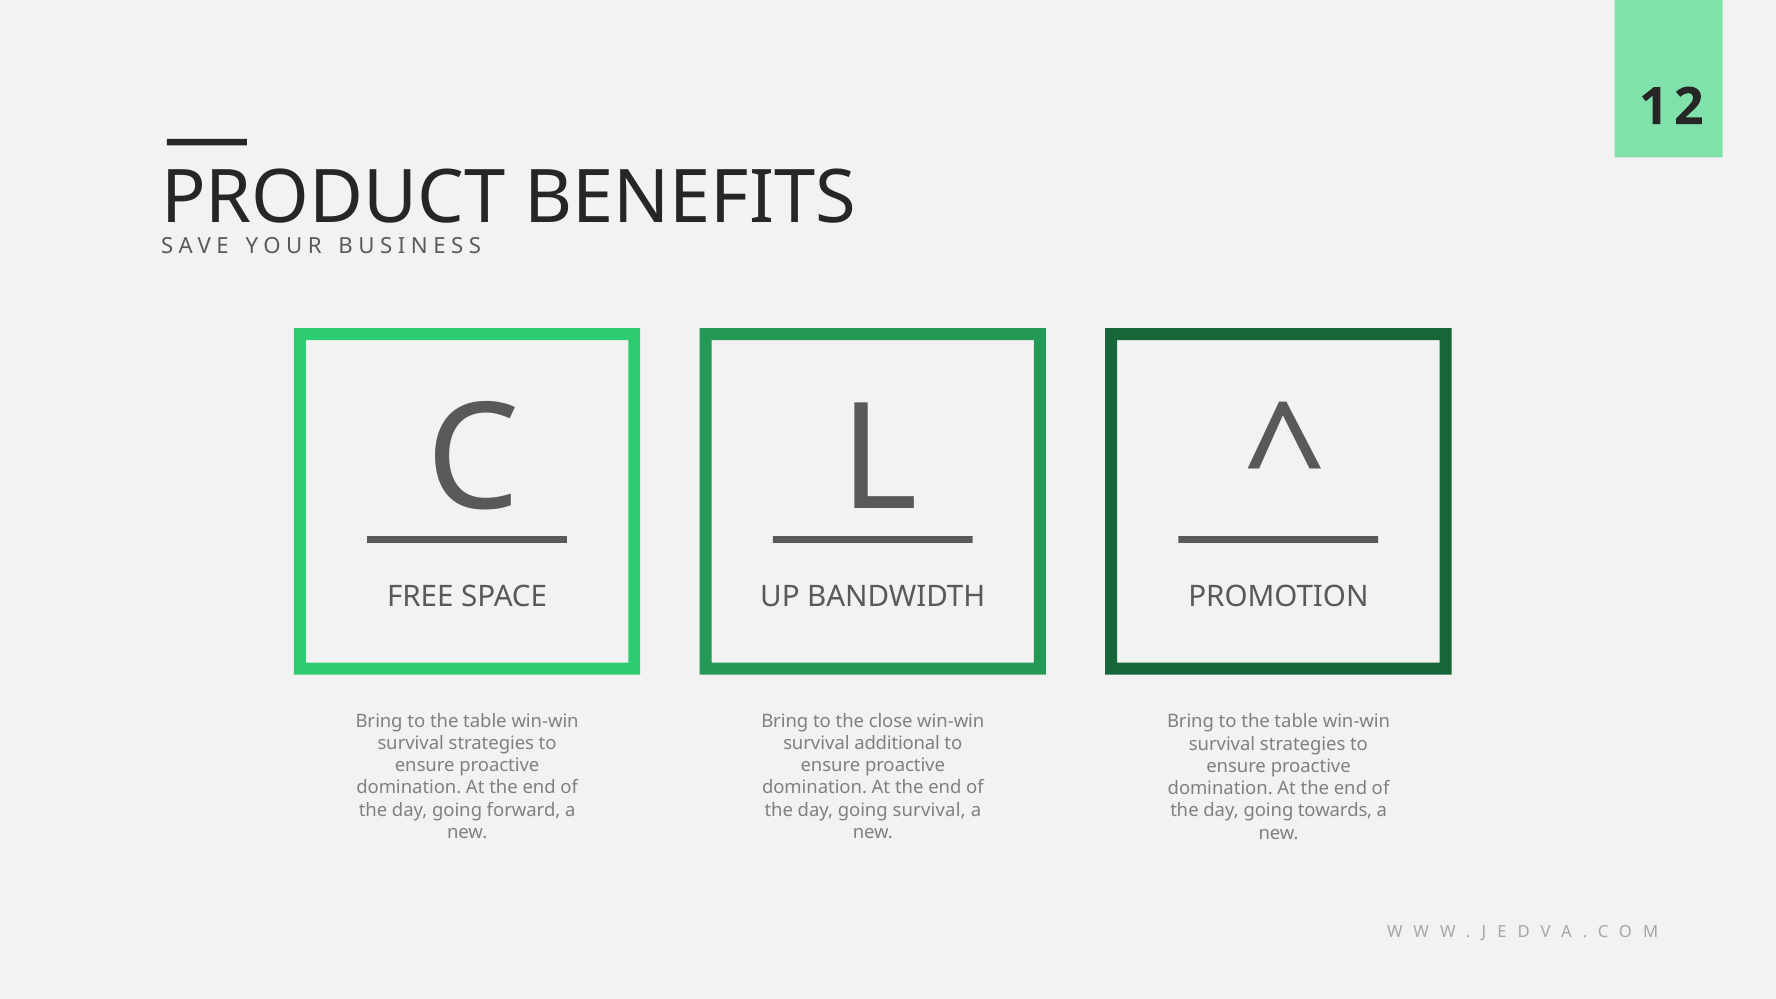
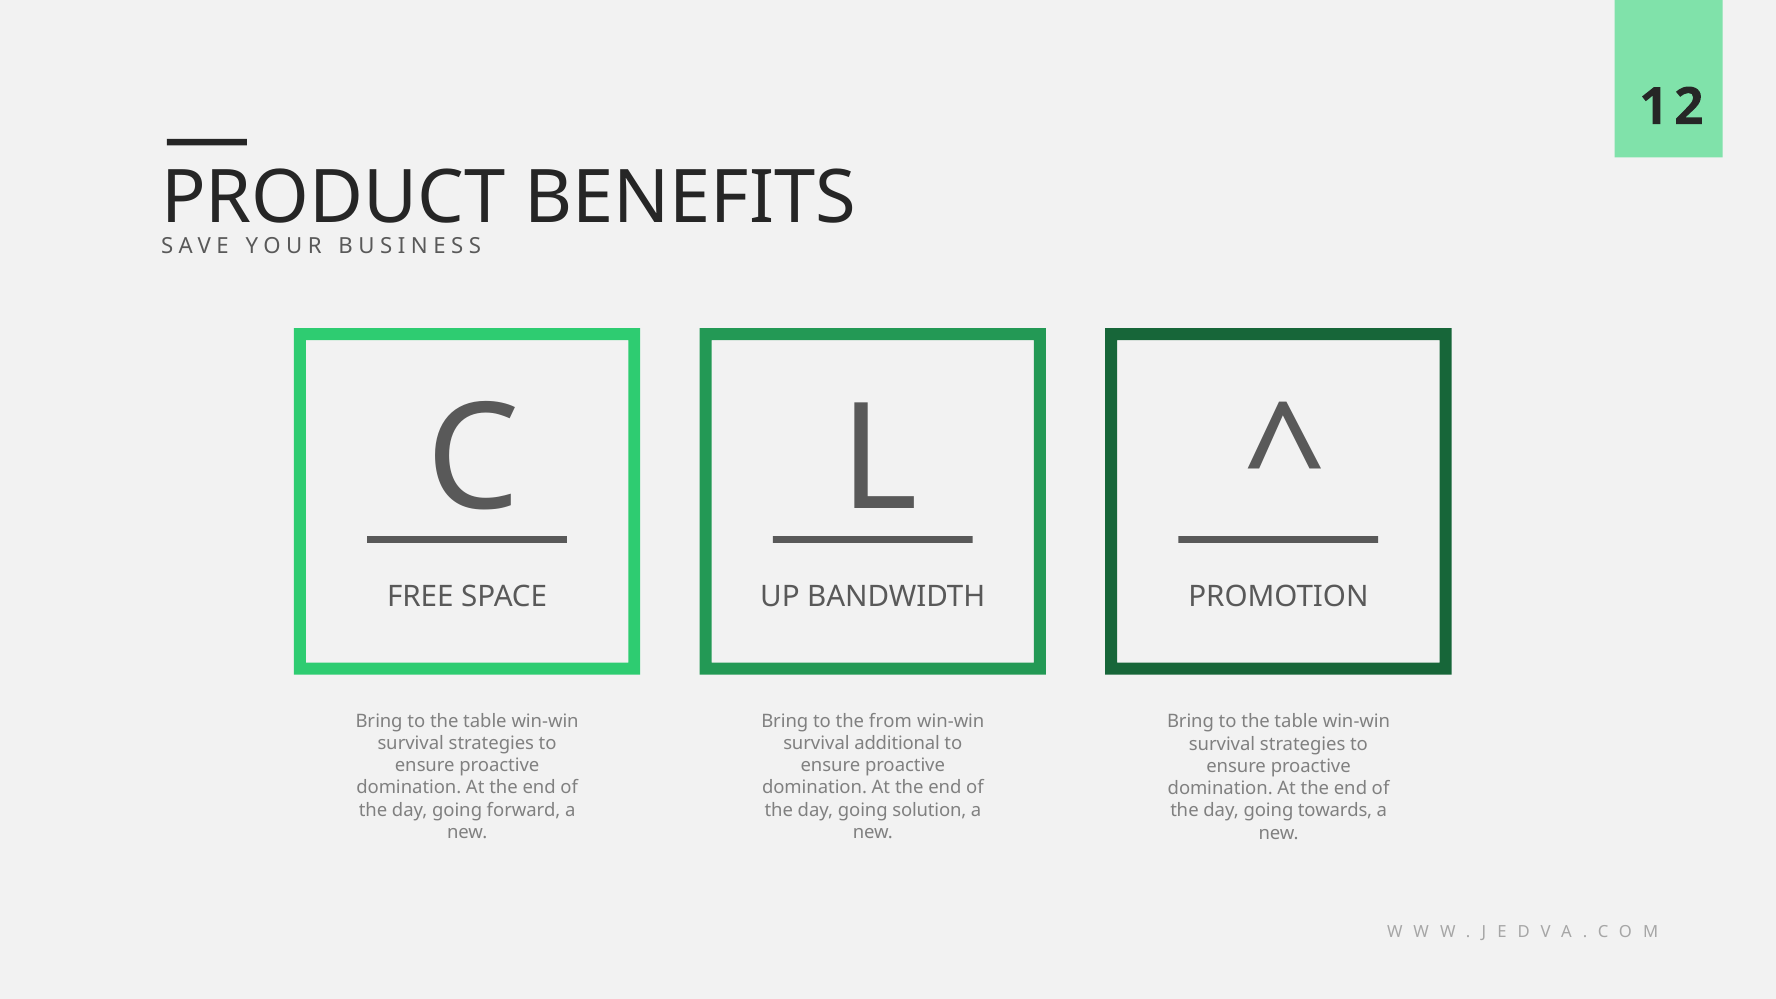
close: close -> from (890, 721)
going survival: survival -> solution (929, 810)
